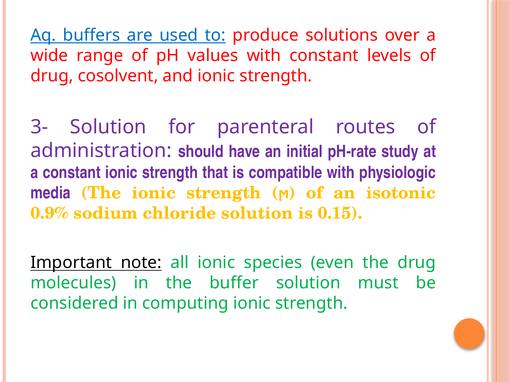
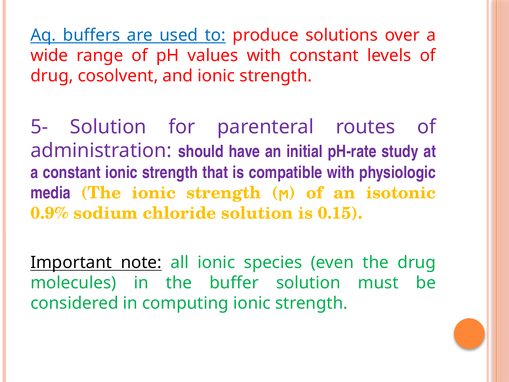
3-: 3- -> 5- (39, 127)
